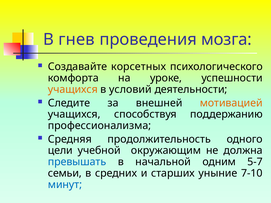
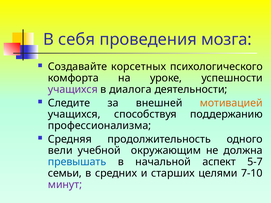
гнев: гнев -> себя (77, 40)
учащихся colour: orange -> purple (73, 90)
условий: условий -> диалога (130, 90)
цели: цели -> вели (60, 151)
одним: одним -> аспект (219, 162)
уныние: уныние -> целями (218, 173)
минут colour: blue -> purple (65, 185)
